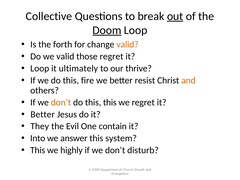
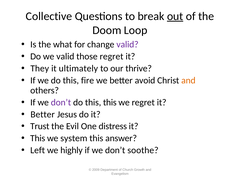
Doom underline: present -> none (107, 30)
forth: forth -> what (63, 44)
valid colour: orange -> purple (127, 44)
Loop: Loop -> They (40, 68)
resist: resist -> avoid (145, 80)
don’t colour: orange -> purple (61, 102)
They: They -> Trust (40, 126)
contain: contain -> distress (113, 126)
Into: Into -> This (38, 138)
answer: answer -> system (74, 138)
system: system -> answer (121, 138)
This: This -> Left (38, 150)
disturb: disturb -> soothe (143, 150)
